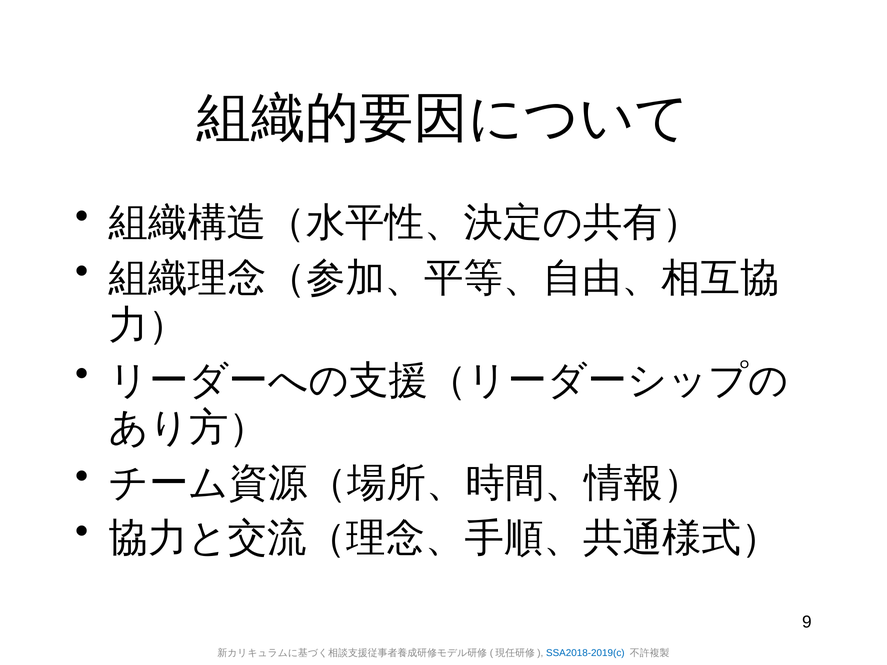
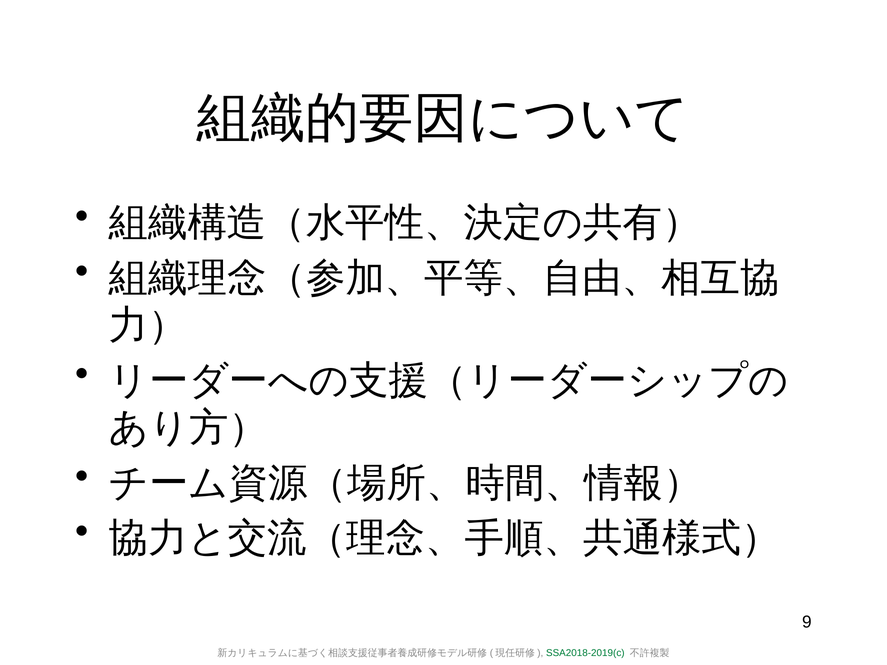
SSA2018-2019(c colour: blue -> green (585, 653)
